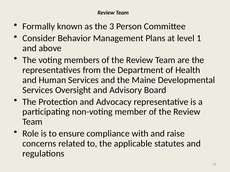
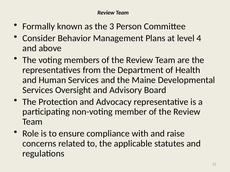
1: 1 -> 4 (199, 38)
